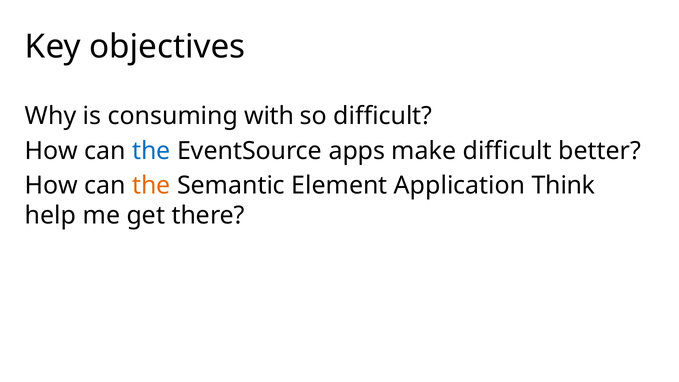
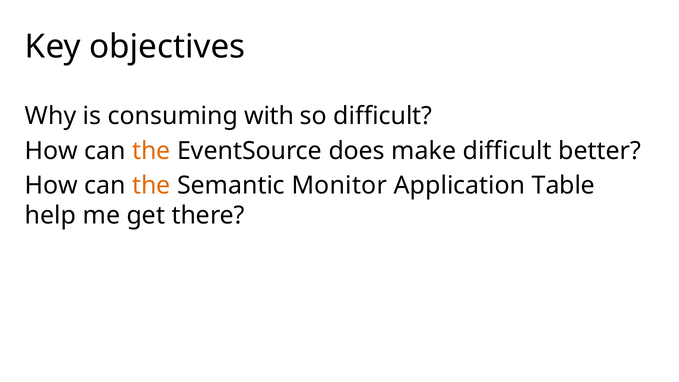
the colour: blue -> orange (151, 151)
apps: apps -> does (357, 151)
Element: Element -> Monitor (339, 186)
Think: Think -> Table (563, 186)
